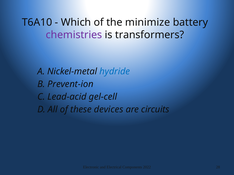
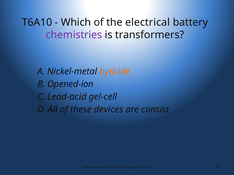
the minimize: minimize -> electrical (148, 22)
hydride colour: blue -> orange (115, 72)
Prevent-ion: Prevent-ion -> Opened-ion (70, 84)
circuits: circuits -> consist (155, 110)
